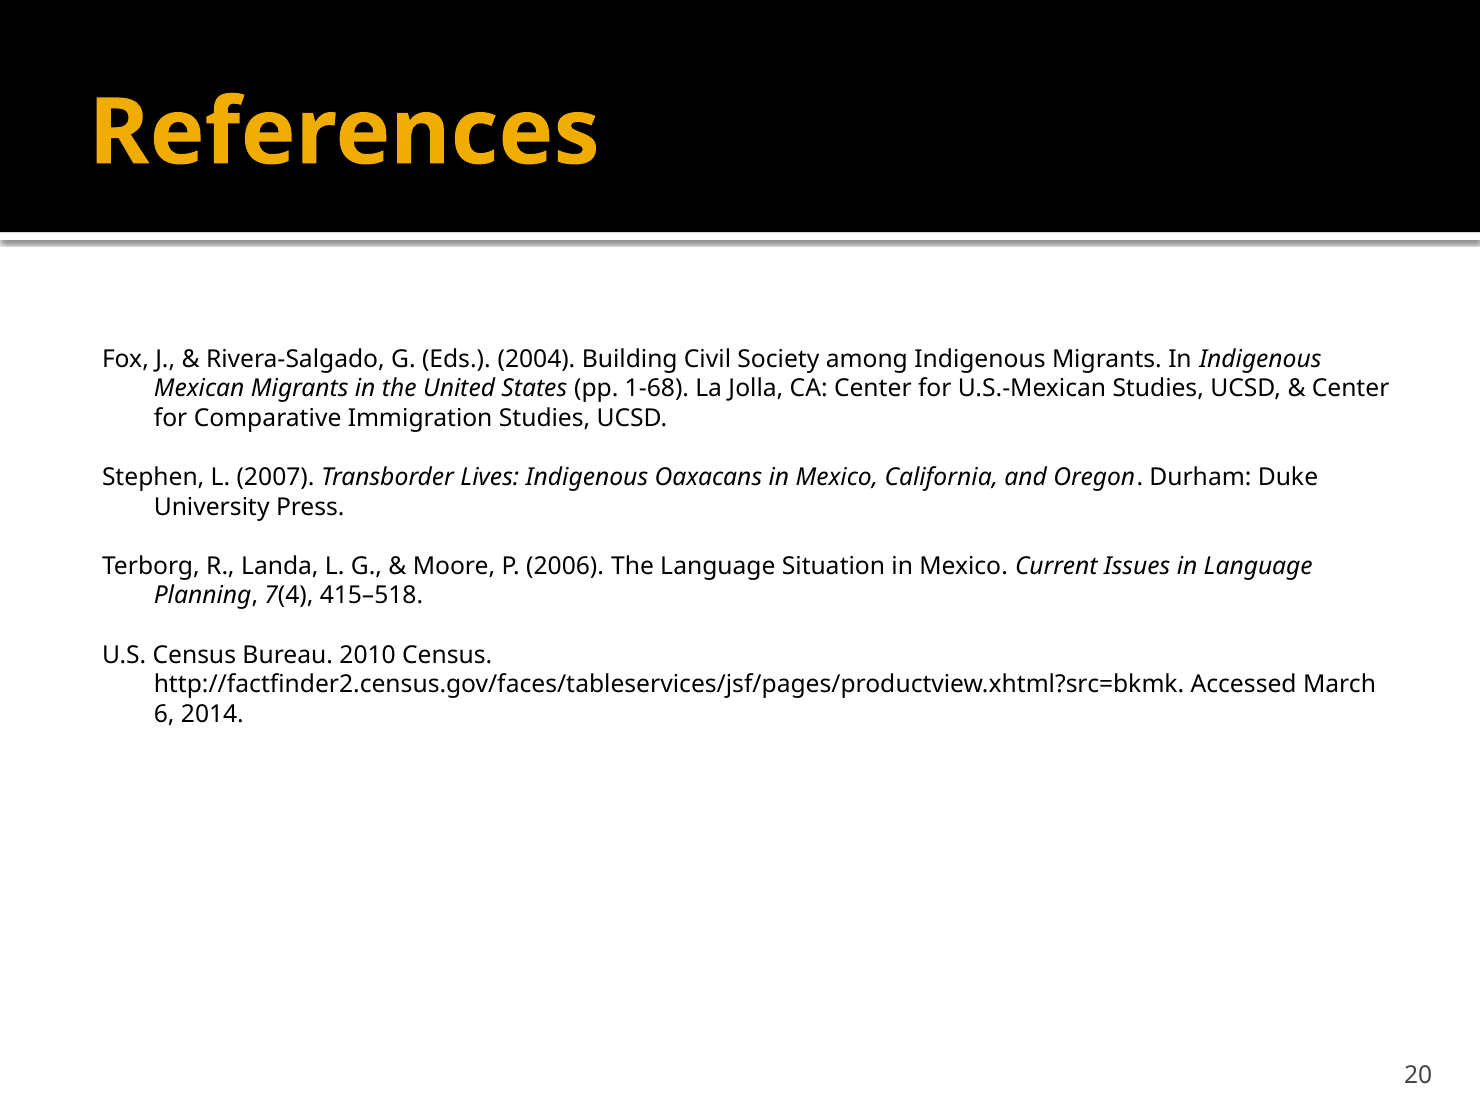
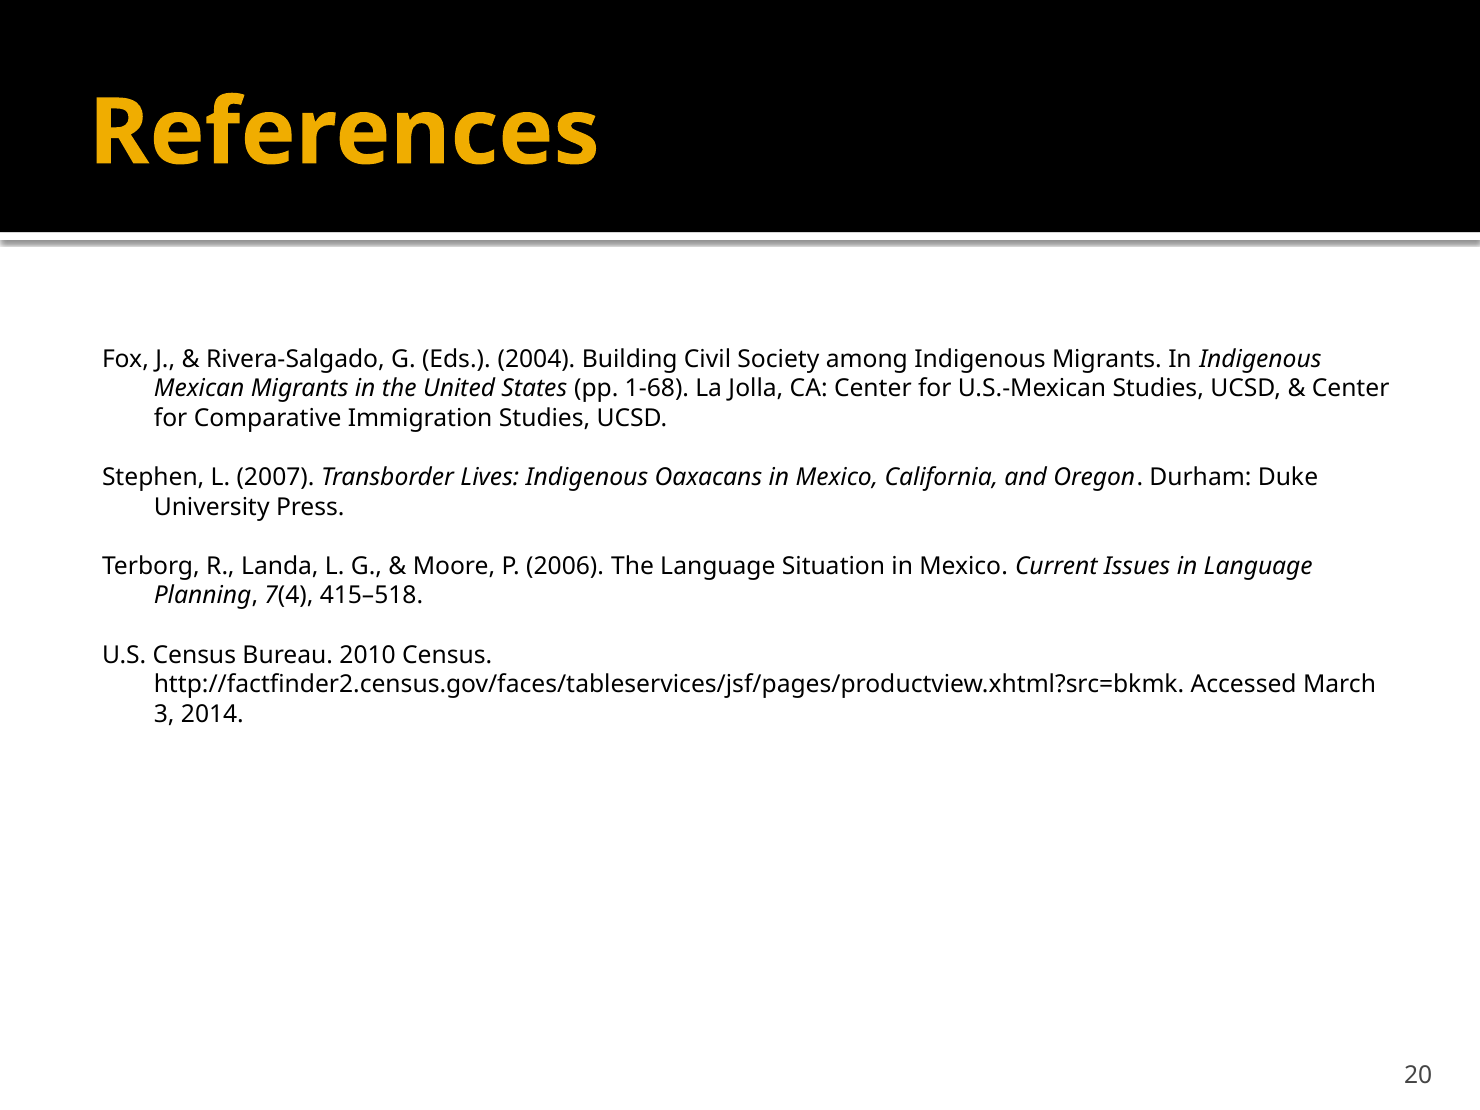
6: 6 -> 3 (164, 714)
